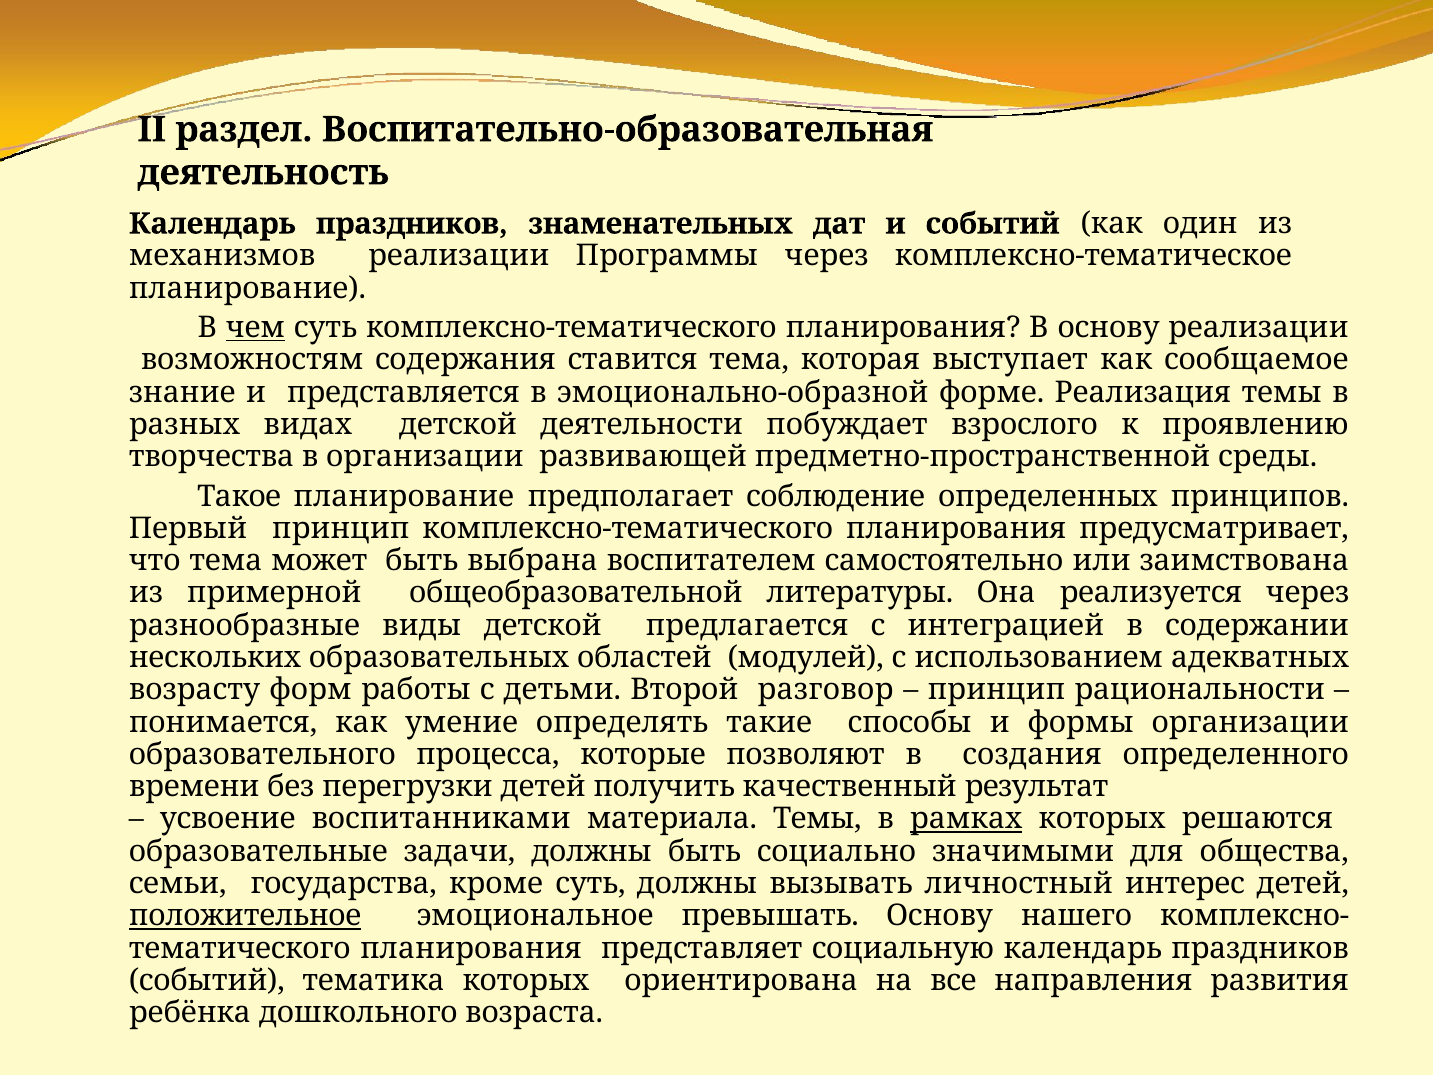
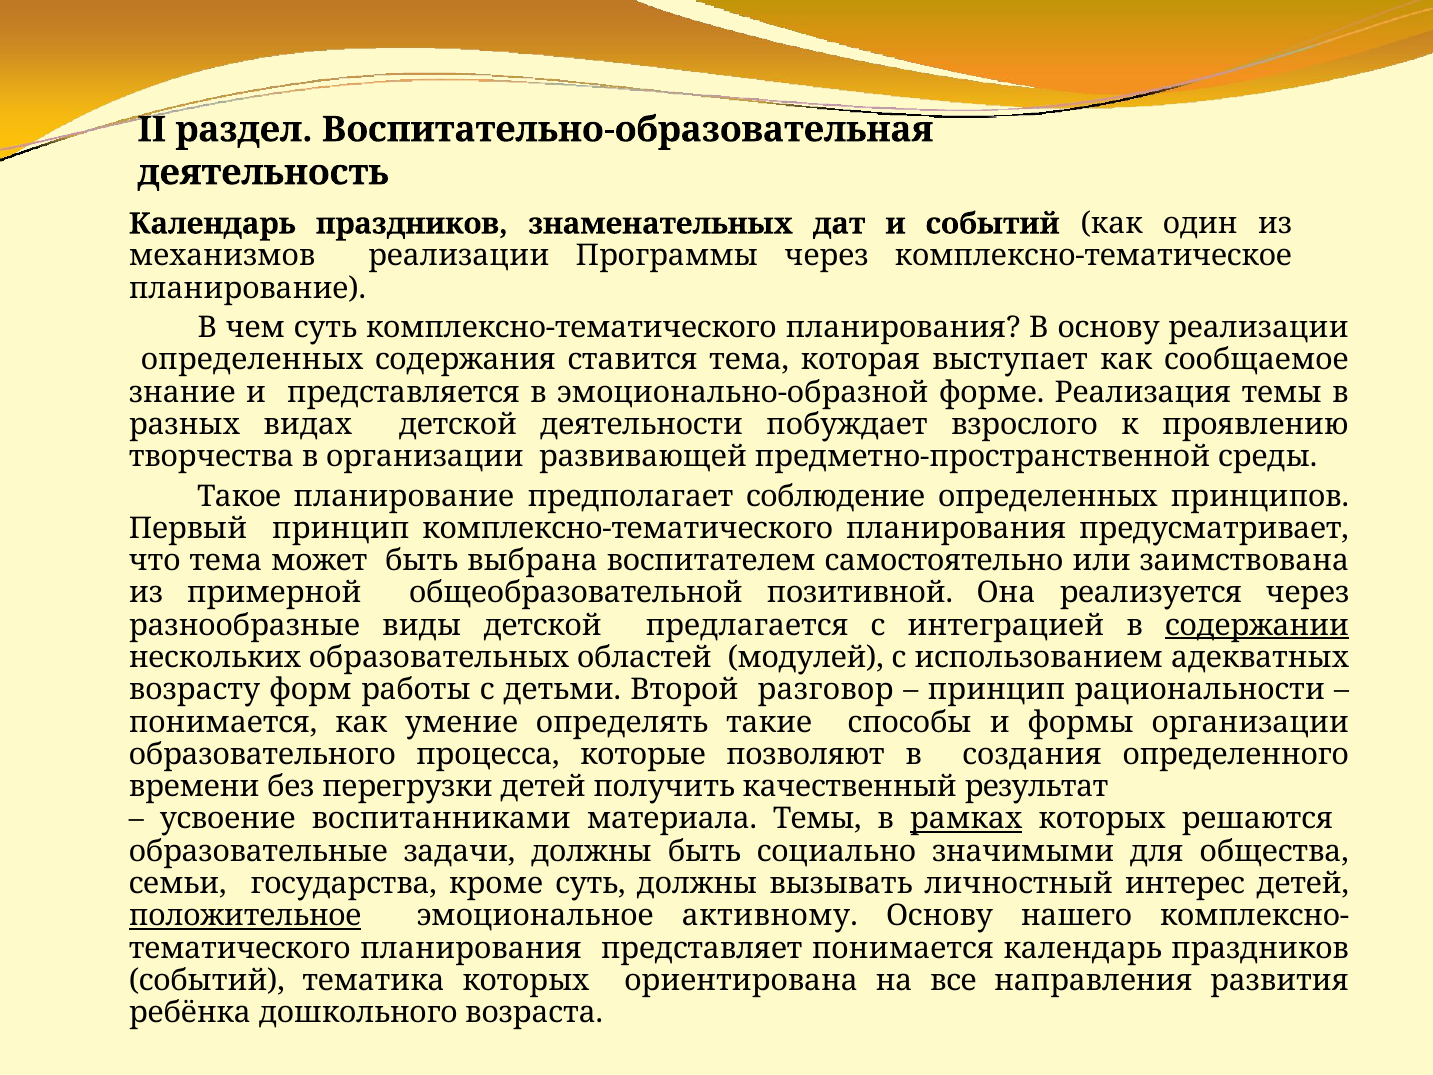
чем underline: present -> none (255, 328)
возможностям: возможностям -> определенных (252, 360)
литературы: литературы -> позитивной (860, 593)
содержании underline: none -> present (1257, 625)
превышать: превышать -> активному (770, 916)
представляет социальную: социальную -> понимается (903, 948)
